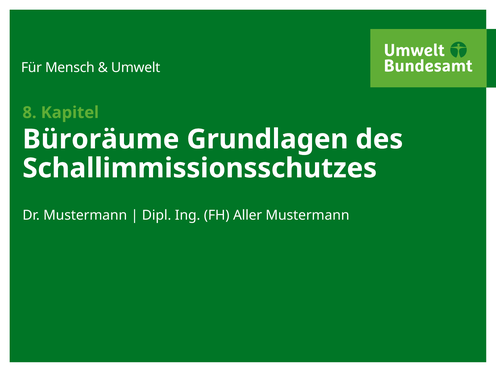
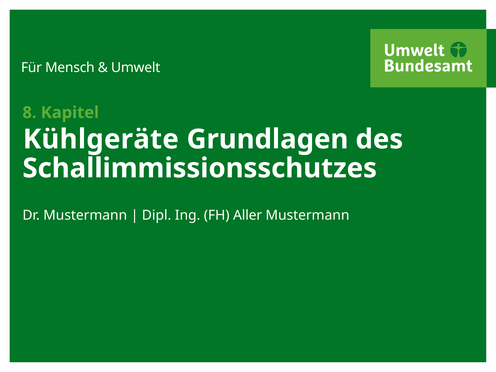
Büroräume: Büroräume -> Kühlgeräte (101, 139)
